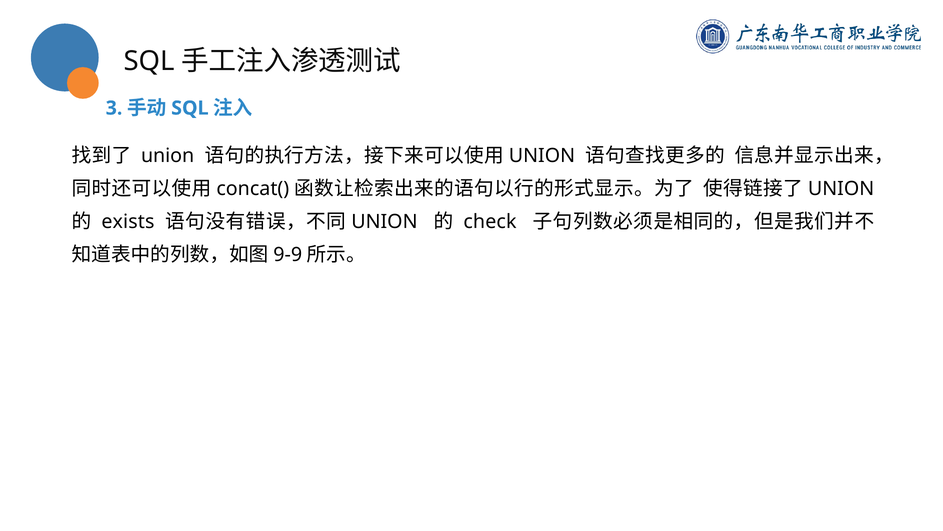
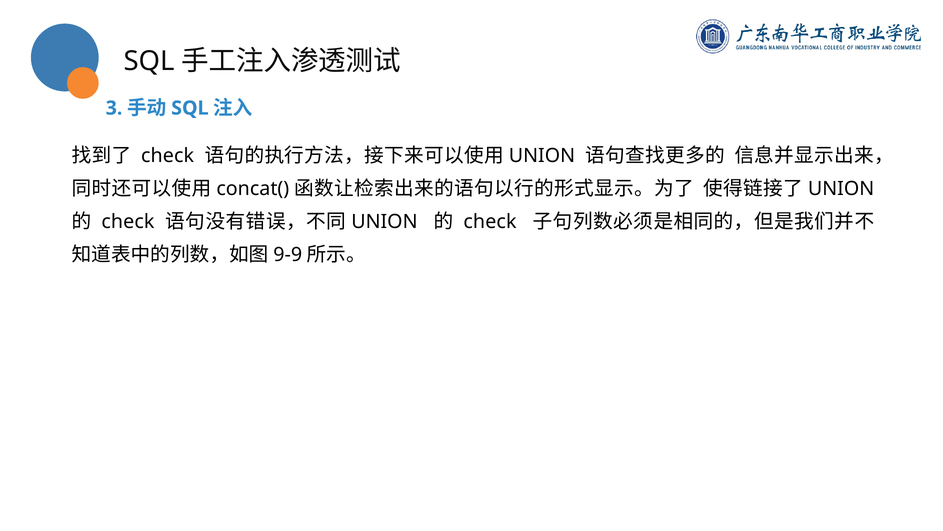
union: union -> check (168, 156)
exists: exists -> check (128, 222)
